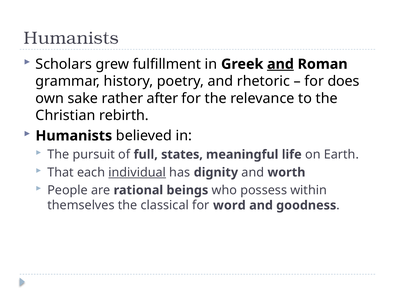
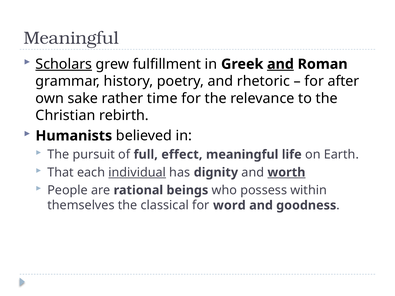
Humanists: Humanists -> Meaningful (71, 38)
Scholars underline: none -> present (64, 64)
does: does -> after (343, 81)
after: after -> time (162, 98)
states: states -> effect (182, 155)
worth underline: none -> present (286, 172)
